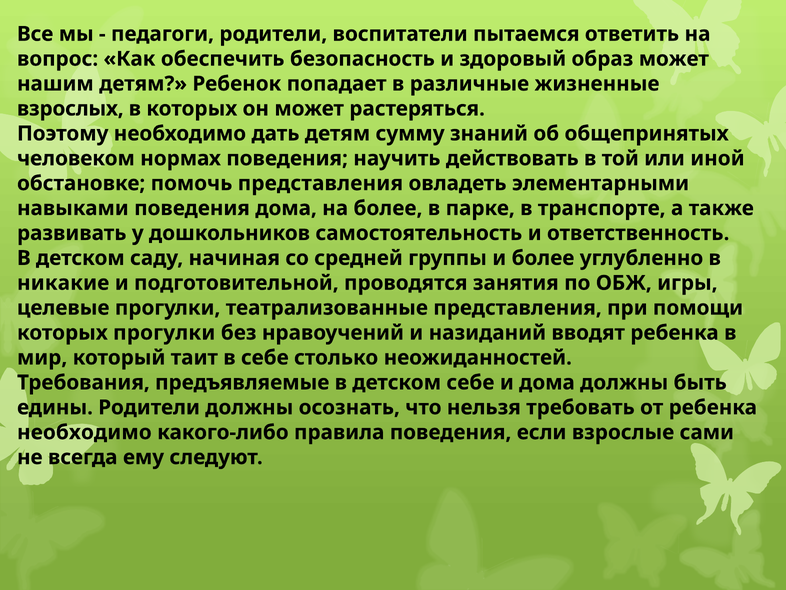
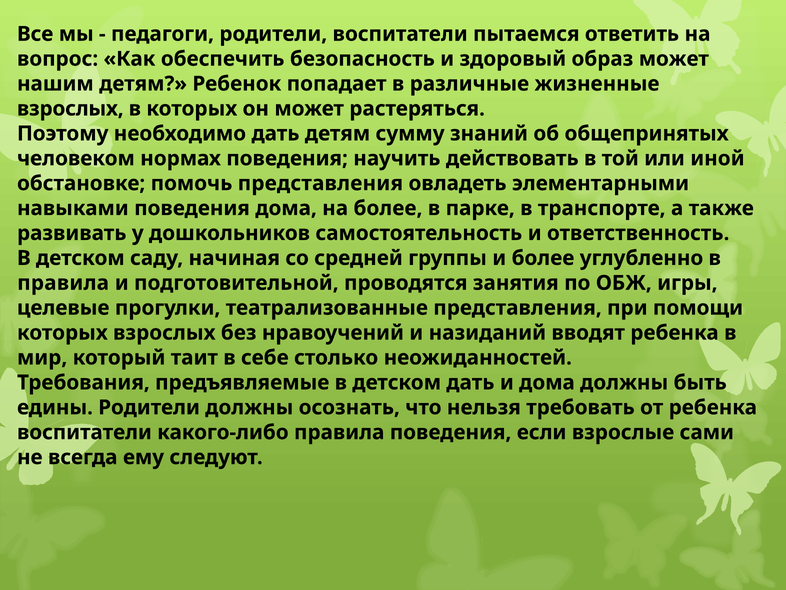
никакие: никакие -> правила (63, 283)
которых прогулки: прогулки -> взрослых (164, 332)
детском себе: себе -> дать (470, 382)
необходимо: необходимо -> воспитатели (84, 432)
